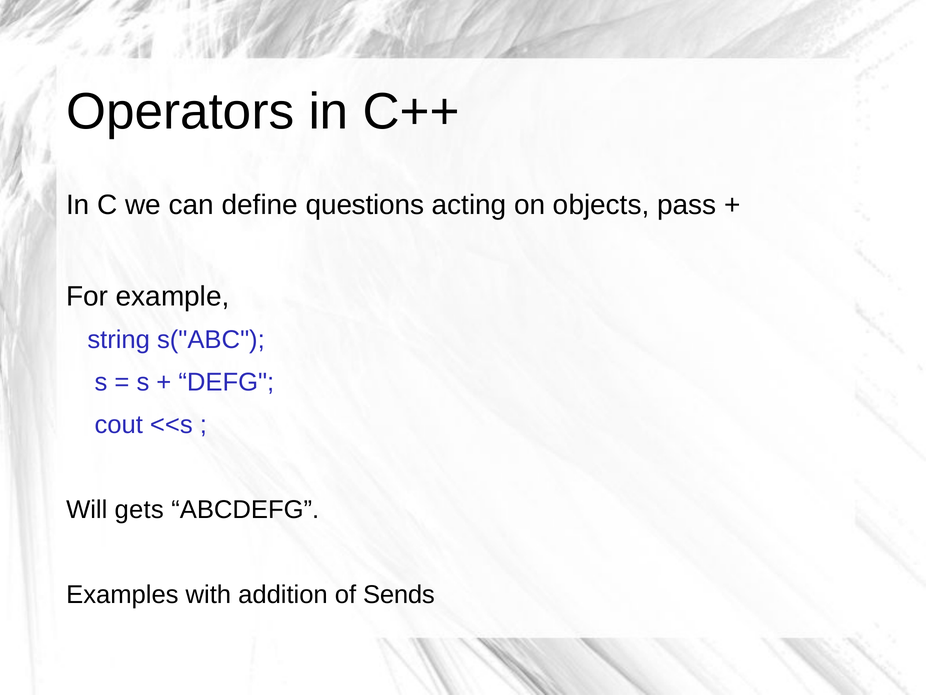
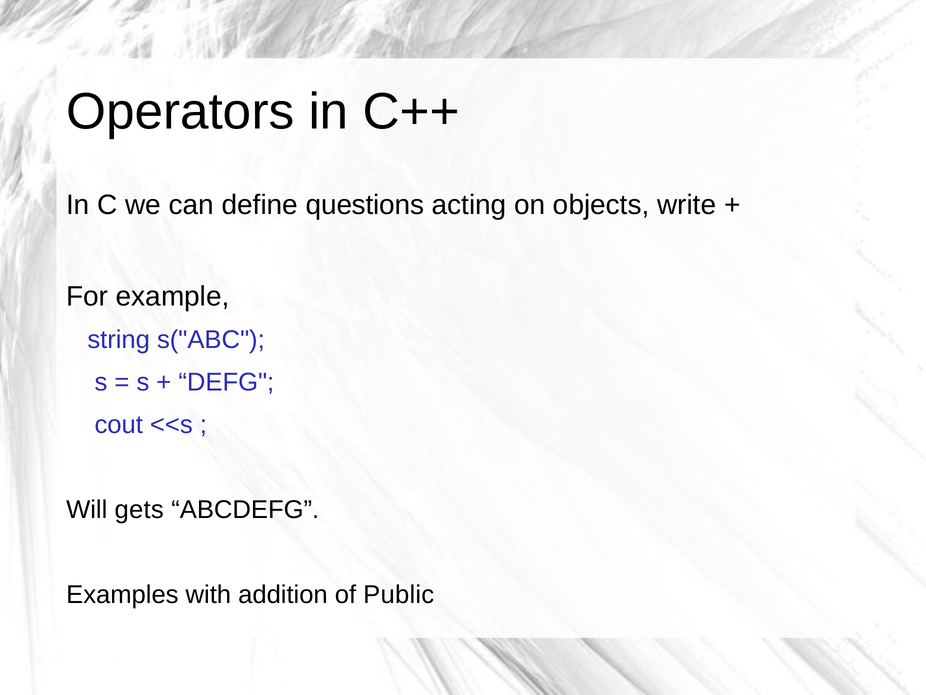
pass: pass -> write (687, 205)
Sends: Sends -> Public (399, 594)
